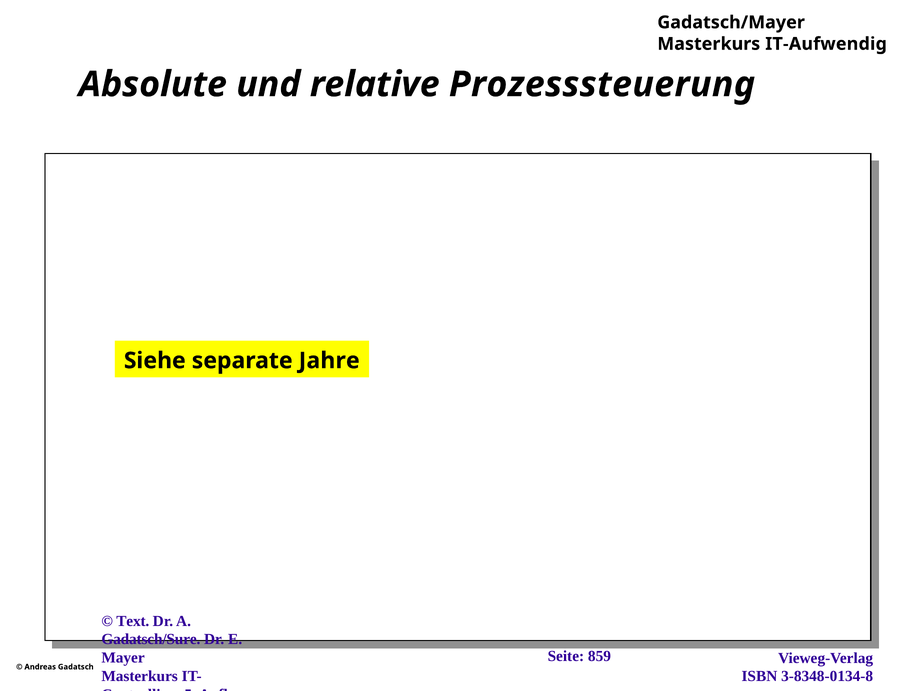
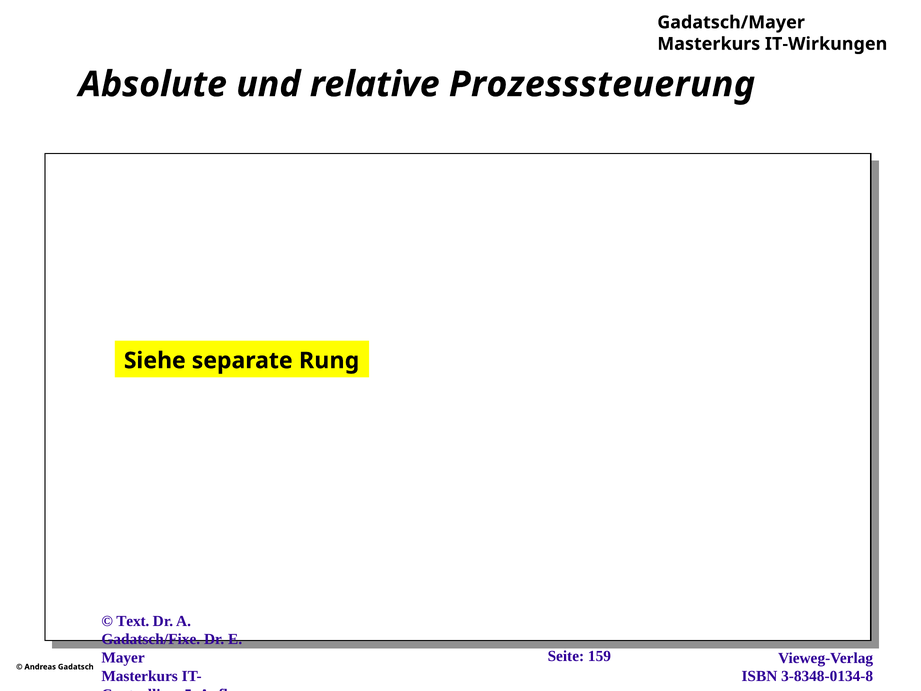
IT-Aufwendig: IT-Aufwendig -> IT-Wirkungen (826, 44)
Jahre: Jahre -> Rung (329, 361)
Gadatsch/Sure: Gadatsch/Sure -> Gadatsch/Fixe (151, 639)
859: 859 -> 159 (599, 656)
